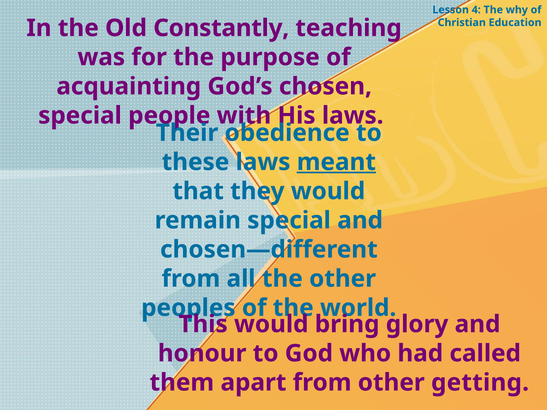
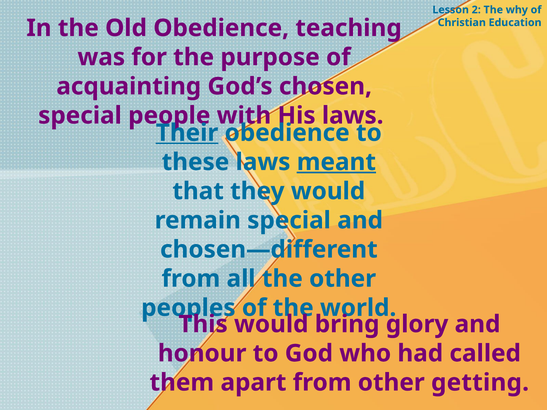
4: 4 -> 2 (476, 10)
Old Constantly: Constantly -> Obedience (221, 28)
Their underline: none -> present (187, 133)
